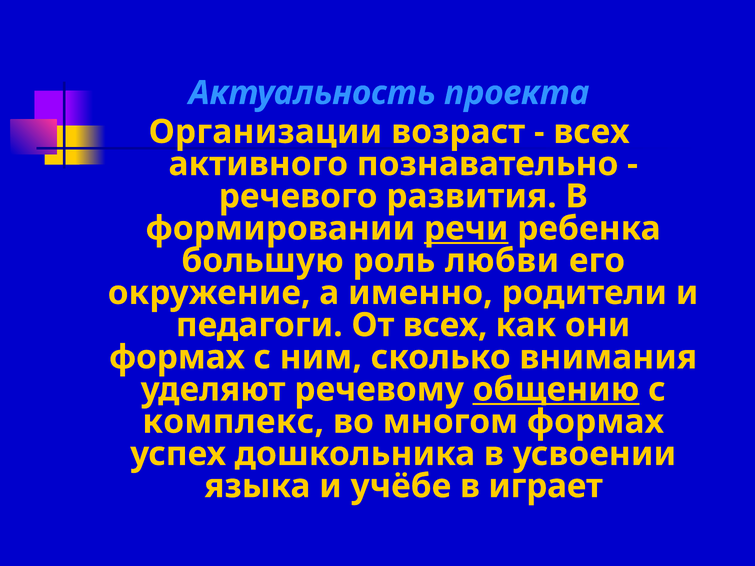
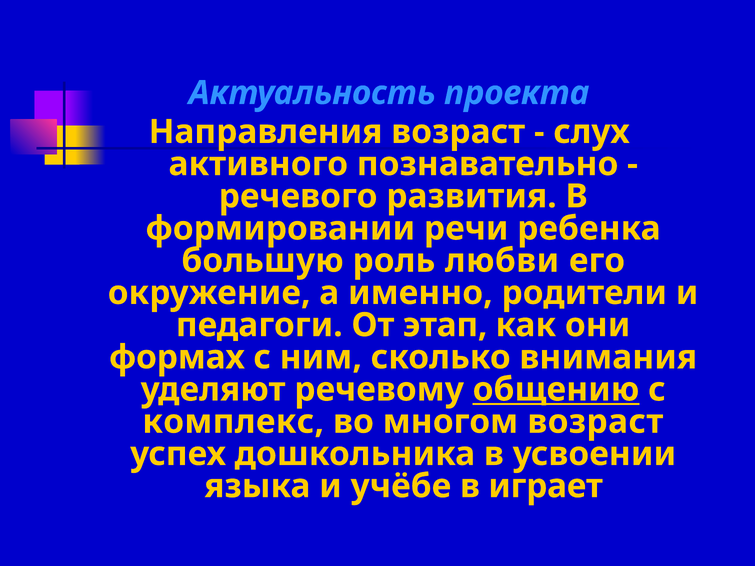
Организации: Организации -> Направления (266, 132)
всех: всех -> слух (591, 132)
речи underline: present -> none (466, 229)
От всех: всех -> этап (445, 325)
многом формах: формах -> возраст (595, 422)
